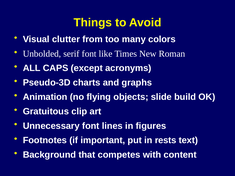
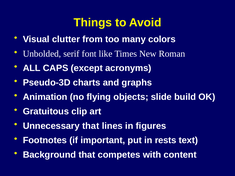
Unnecessary font: font -> that (91, 126)
